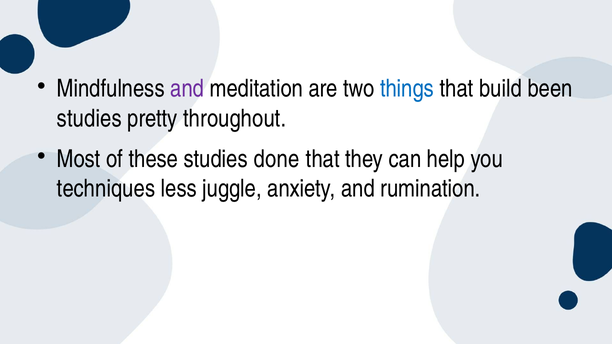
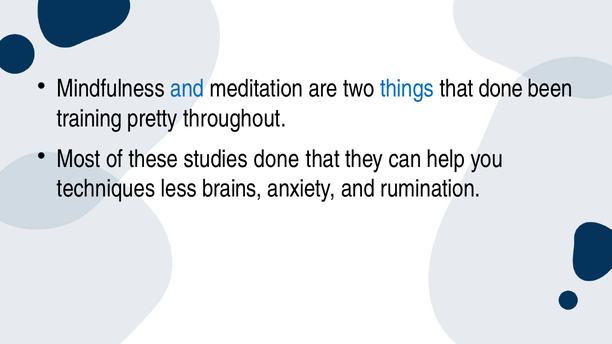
and colour: purple -> blue (187, 89)
that build: build -> done (501, 89)
studies: studies -> training (89, 118)
juggle: juggle -> brains (232, 189)
